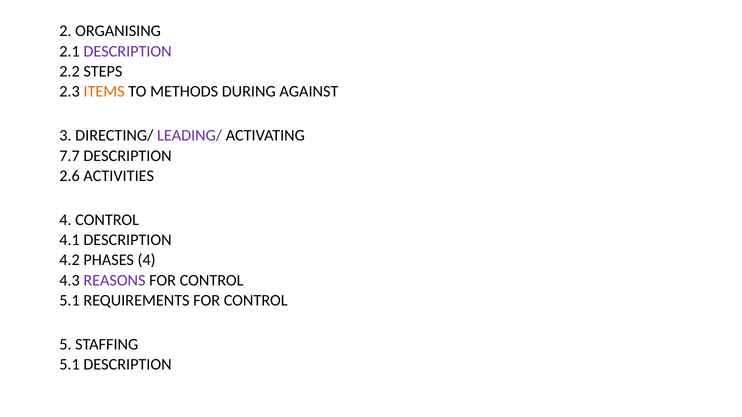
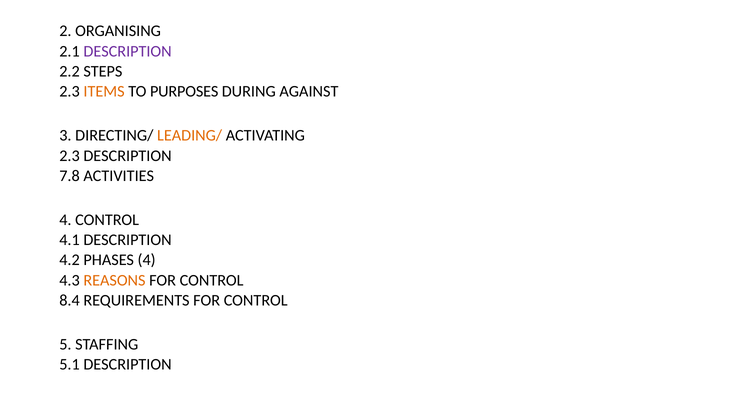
METHODS: METHODS -> PURPOSES (184, 92)
LEADING/ colour: purple -> orange (190, 136)
7.7: 7.7 -> 2.3 (70, 156)
2.6: 2.6 -> 7.8 (70, 176)
REASONS colour: purple -> orange (114, 281)
5.1: 5.1 -> 8.4 (70, 301)
